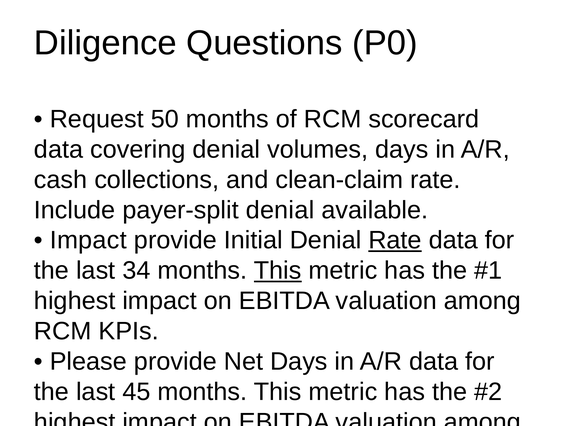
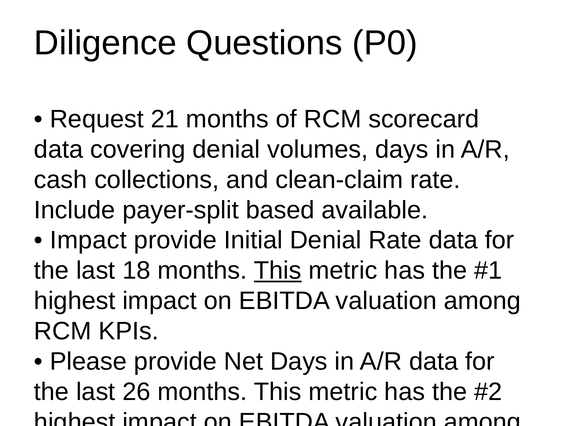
50: 50 -> 21 (165, 119)
payer-split denial: denial -> based (280, 210)
Rate underline: present -> none (395, 240)
34: 34 -> 18 (136, 271)
45: 45 -> 26 (136, 392)
